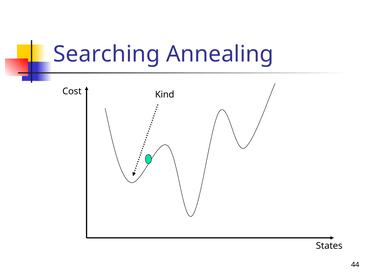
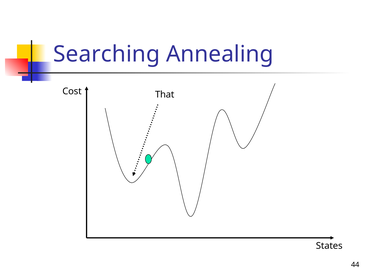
Kind: Kind -> That (165, 95)
